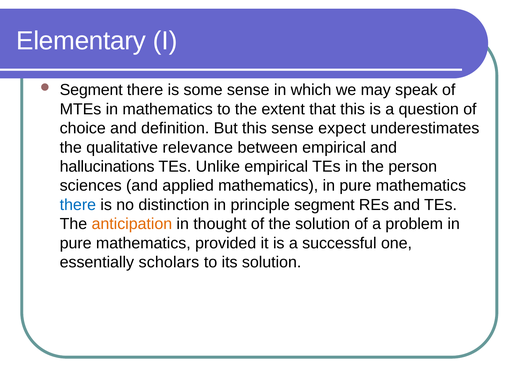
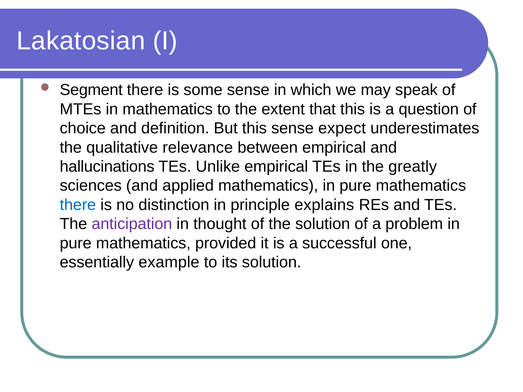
Elementary: Elementary -> Lakatosian (81, 41)
person: person -> greatly (413, 167)
principle segment: segment -> explains (324, 205)
anticipation colour: orange -> purple (132, 224)
scholars: scholars -> example (169, 263)
